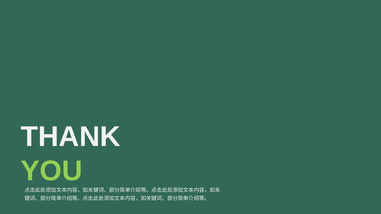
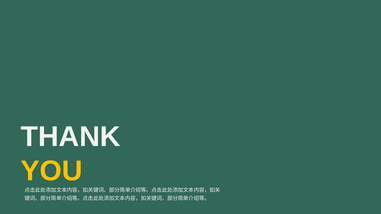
YOU colour: light green -> yellow (52, 171)
